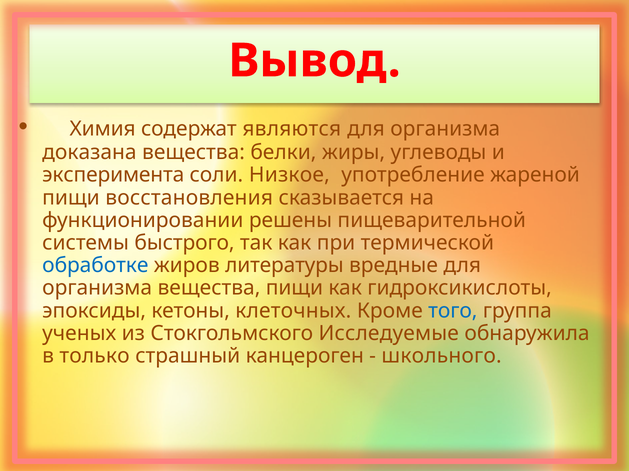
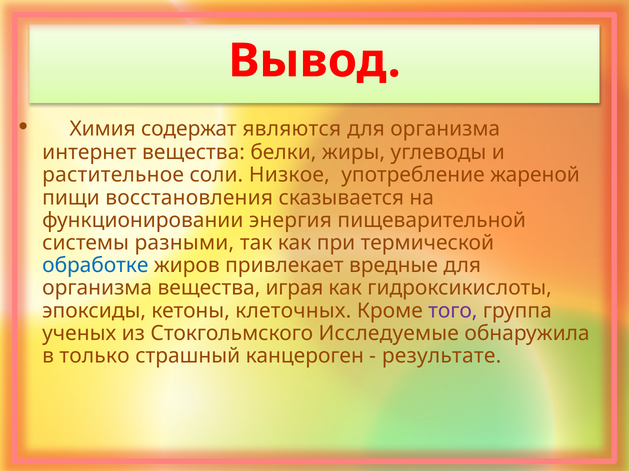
доказана: доказана -> интернет (89, 153)
эксперимента: эксперимента -> растительное (113, 175)
решены: решены -> энергия (290, 221)
быстрого: быстрого -> разными (184, 243)
литературы: литературы -> привлекает (284, 266)
вещества пищи: пищи -> играя (294, 289)
того colour: blue -> purple (453, 311)
школьного: школьного -> результате (442, 356)
